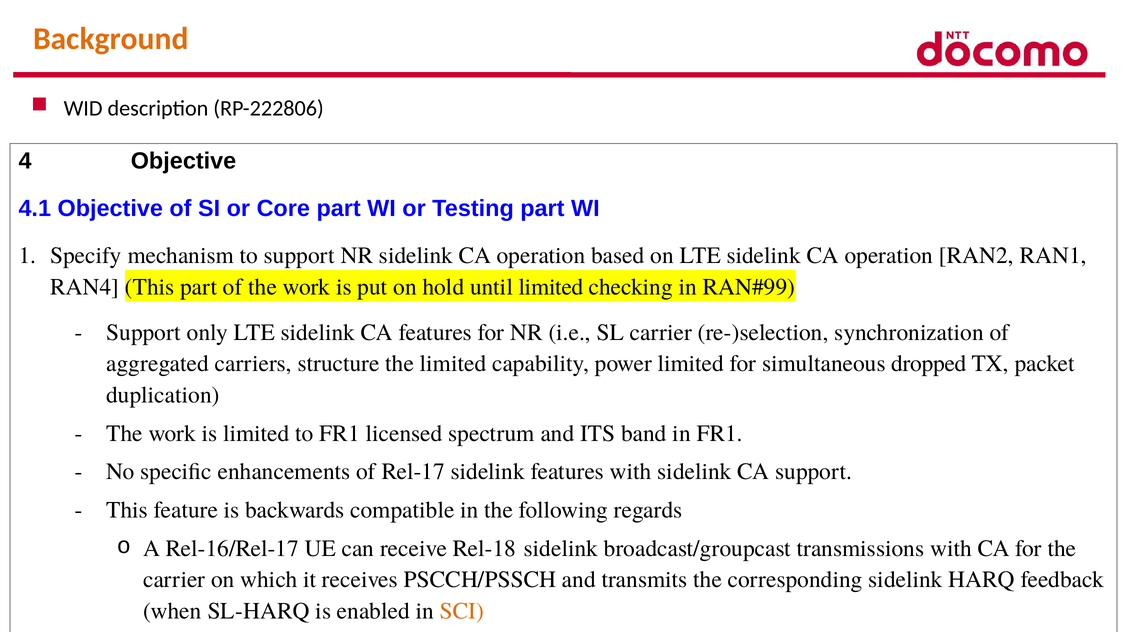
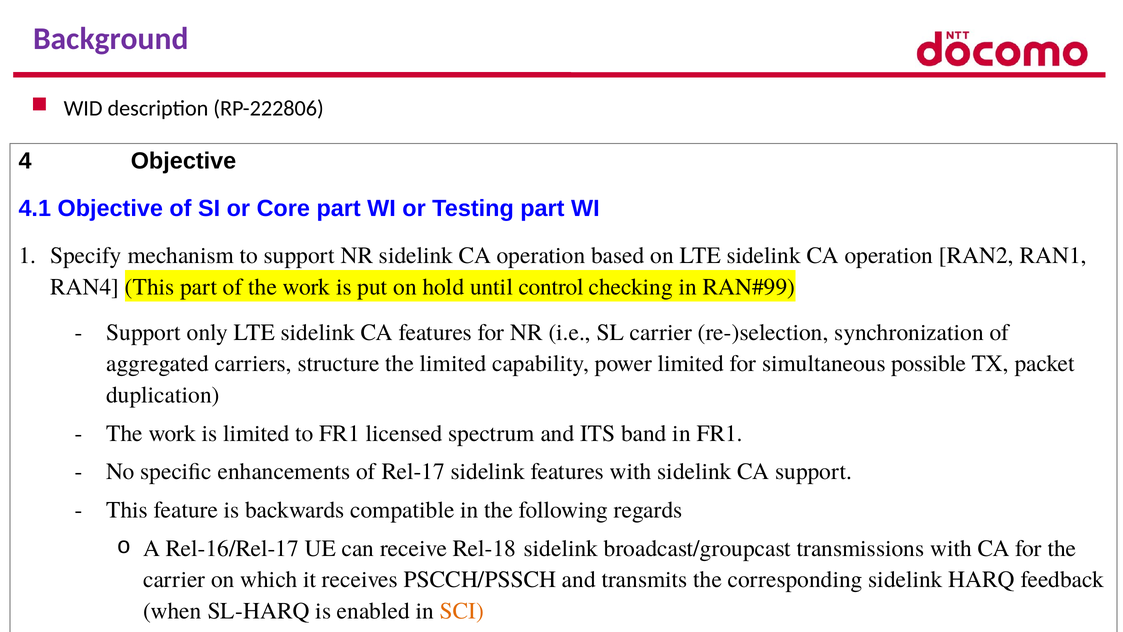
Background colour: orange -> purple (111, 39)
until limited: limited -> control (551, 287)
dropped: dropped -> possible (929, 363)
